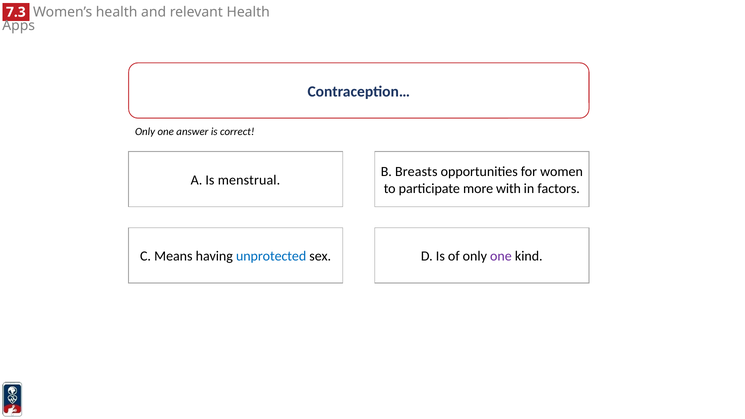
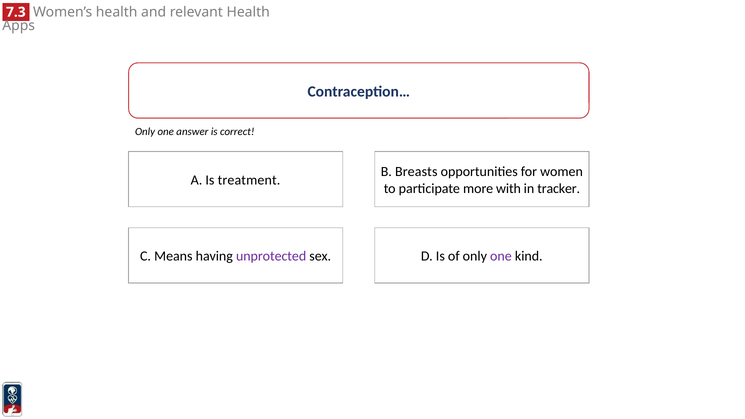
menstrual: menstrual -> treatment (249, 180)
factors: factors -> tracker (559, 189)
unprotected colour: blue -> purple (271, 256)
